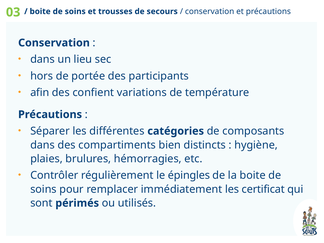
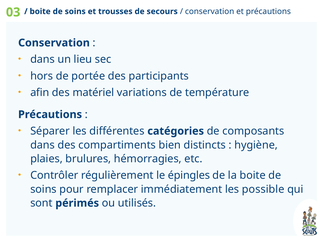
confient: confient -> matériel (93, 93)
certificat: certificat -> possible (263, 189)
